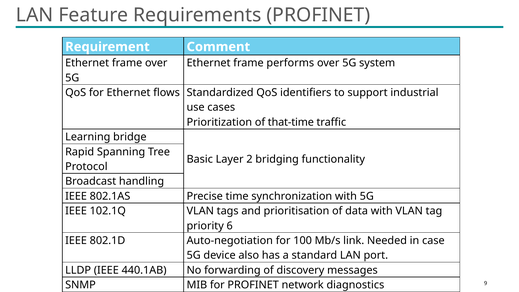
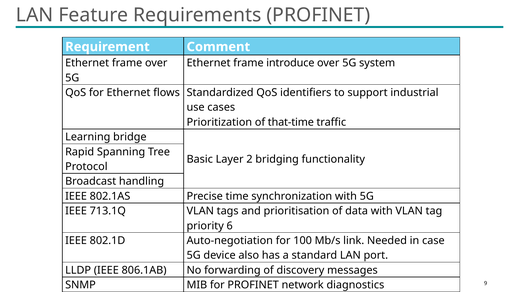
performs: performs -> introduce (290, 63)
102.1Q: 102.1Q -> 713.1Q (108, 211)
440.1AB: 440.1AB -> 806.1AB (144, 270)
